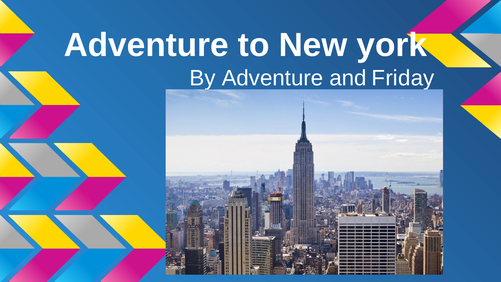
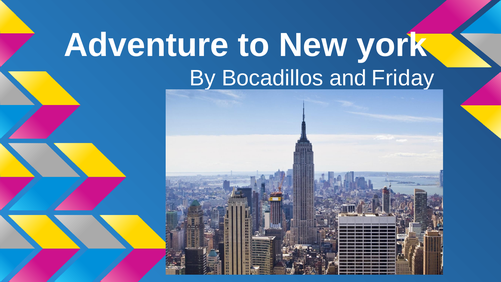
By Adventure: Adventure -> Bocadillos (272, 78)
